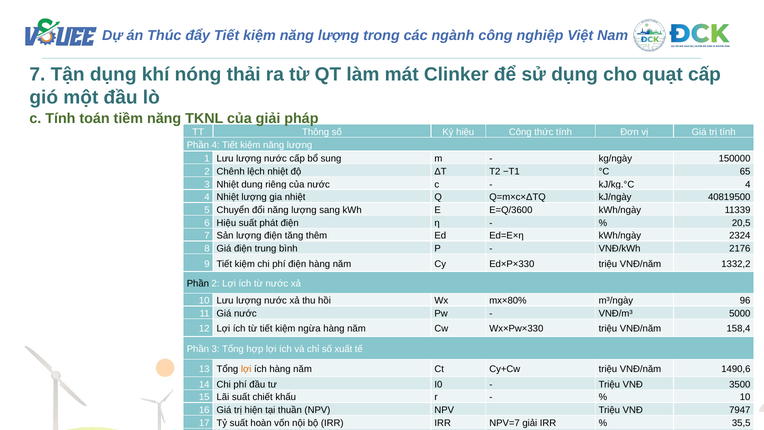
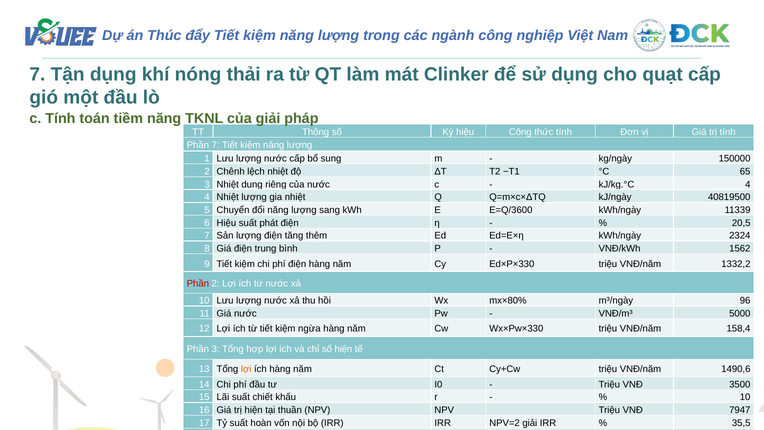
Phần 4: 4 -> 7 (216, 145)
2176: 2176 -> 1562 (740, 248)
Phần colour: black -> red (198, 283)
số xuất: xuất -> hiện (343, 349)
NPV=7: NPV=7 -> NPV=2 (505, 423)
